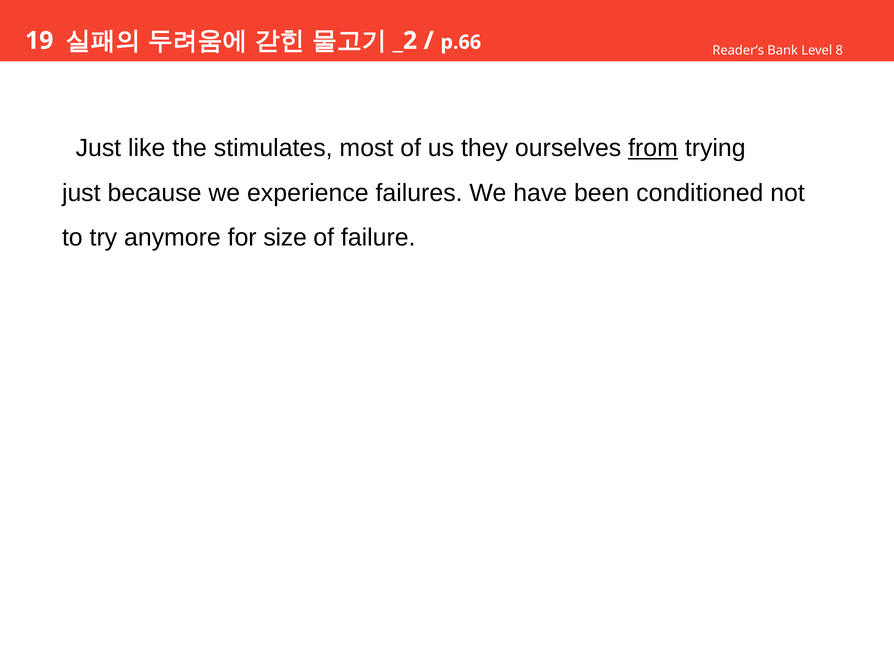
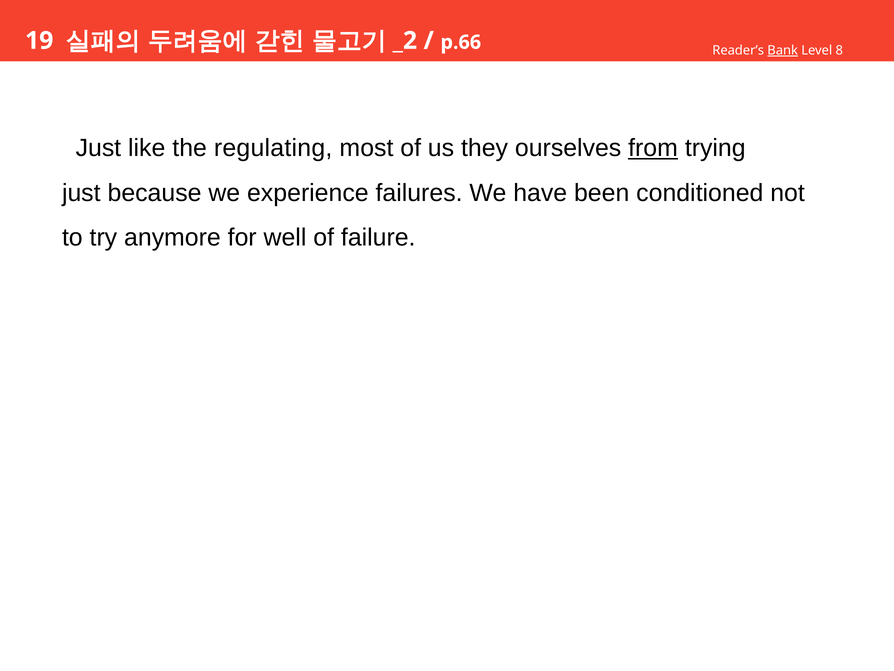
Bank underline: none -> present (783, 50)
stimulates: stimulates -> regulating (273, 148)
size: size -> well (285, 237)
